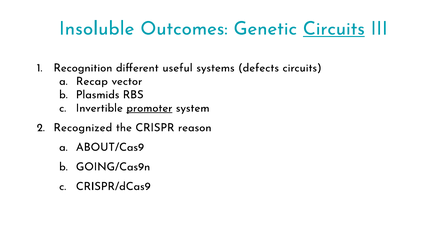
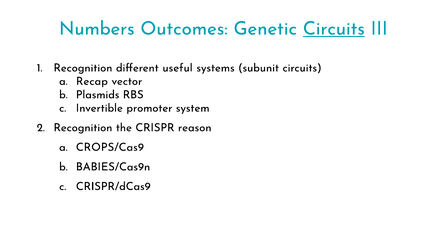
Insoluble: Insoluble -> Numbers (97, 28)
defects: defects -> subunit (259, 68)
promoter underline: present -> none (149, 108)
Recognized: Recognized -> Recognition (83, 128)
ABOUT/Cas9: ABOUT/Cas9 -> CROPS/Cas9 (110, 147)
GOING/Cas9n: GOING/Cas9n -> BABIES/Cas9n (113, 167)
